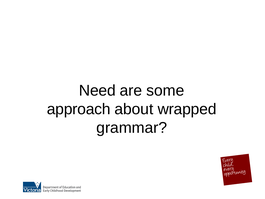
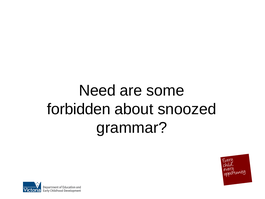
approach: approach -> forbidden (79, 109)
wrapped: wrapped -> snoozed (187, 109)
